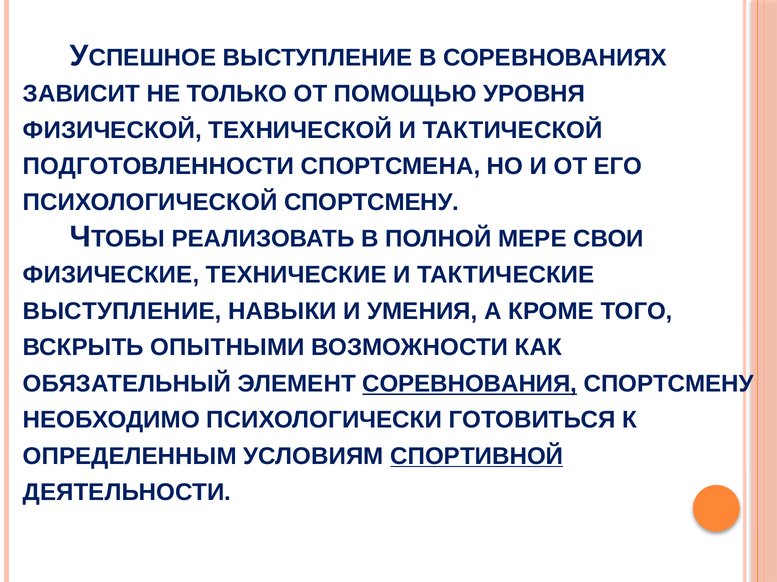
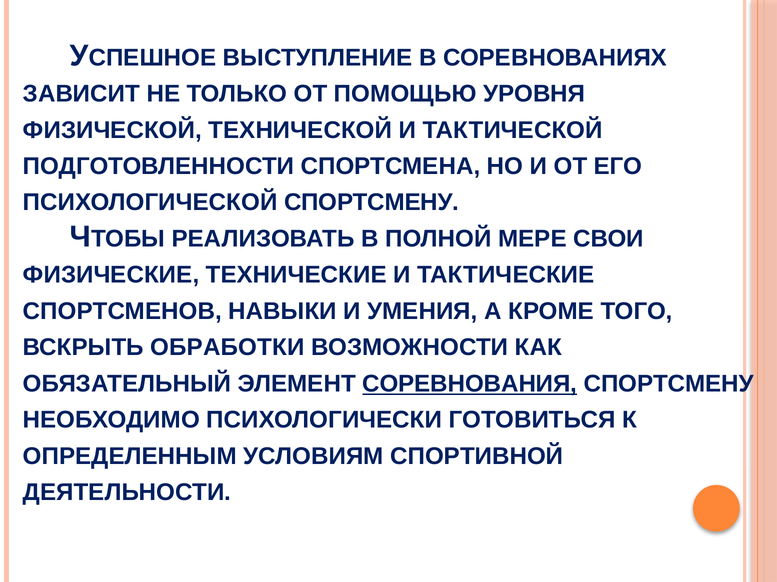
ВЫСТУПЛЕНИЕ: ВЫСТУПЛЕНИЕ -> СПОРТСМЕНОВ (122, 312)
ОПЫТНЫМИ: ОПЫТНЫМИ -> ОБРАБОТКИ (228, 348)
СПОРТИВНОЙ underline: present -> none (477, 457)
